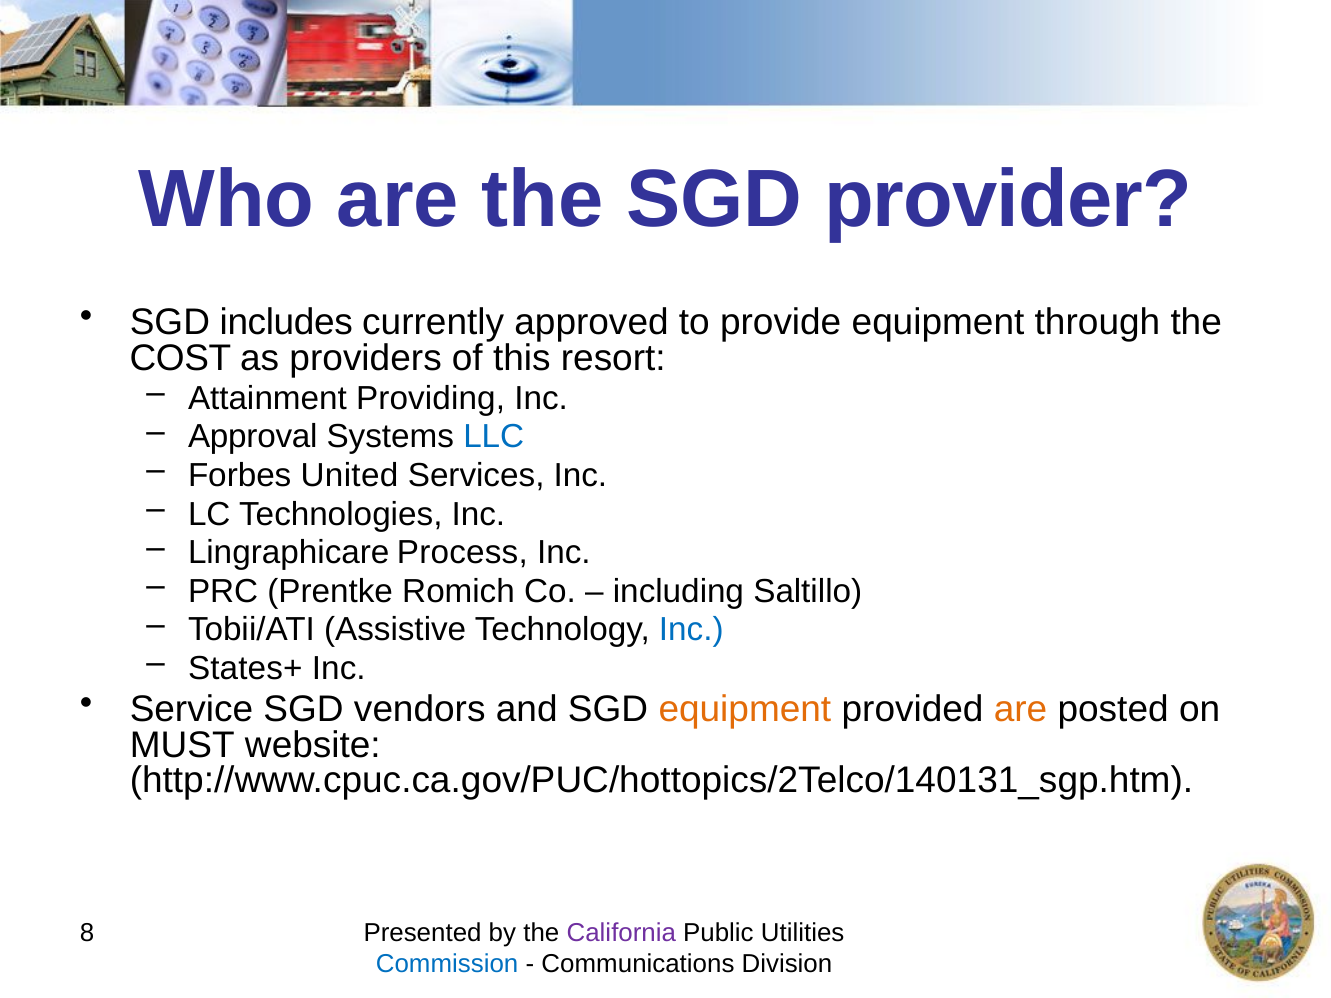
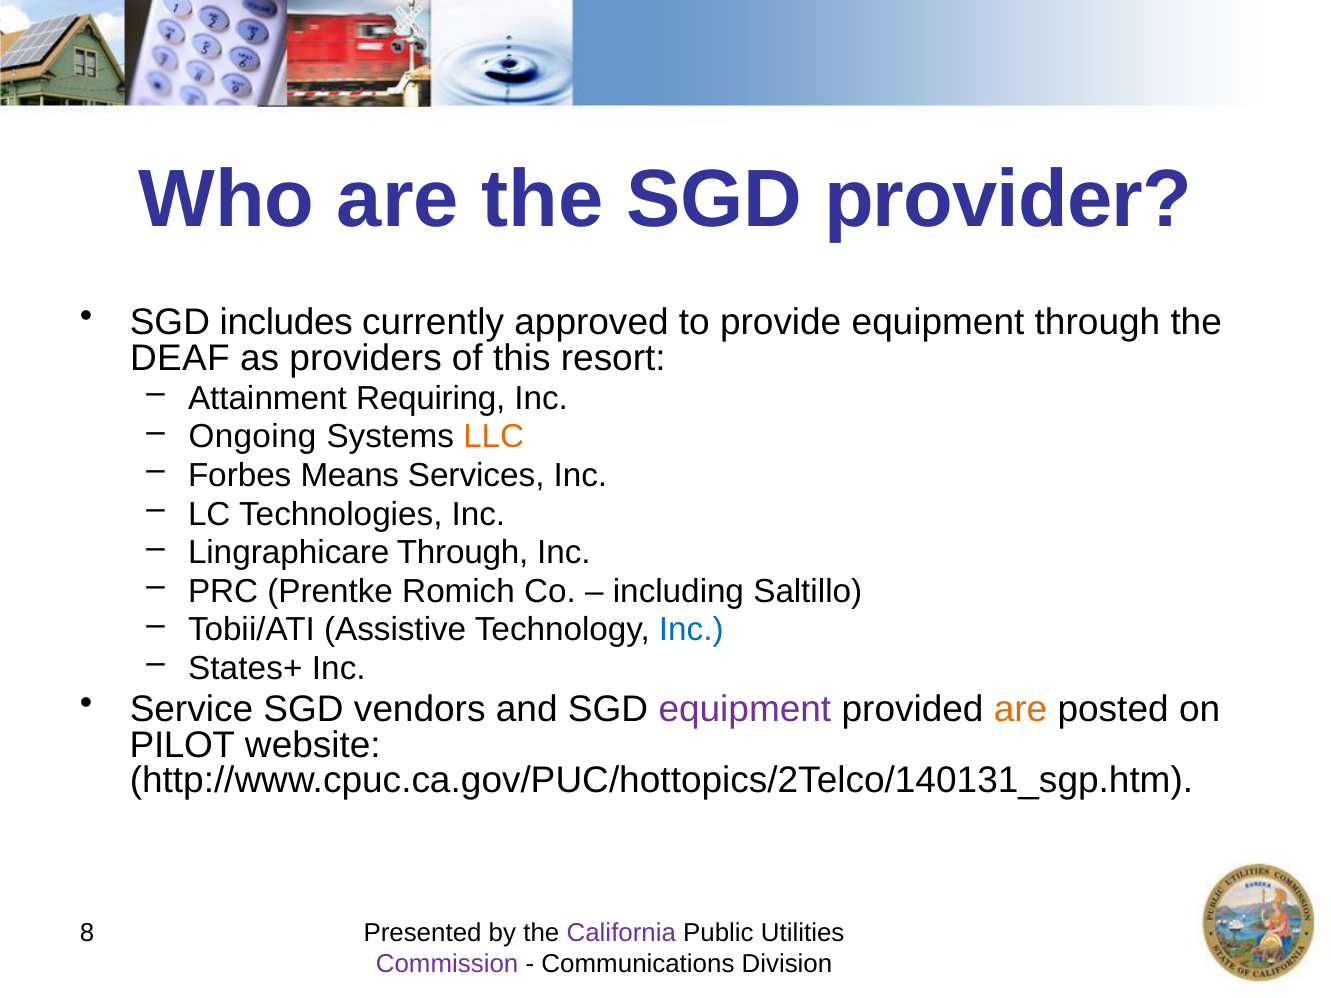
COST: COST -> DEAF (180, 358)
Providing: Providing -> Requiring (431, 398)
Approval: Approval -> Ongoing (253, 437)
LLC colour: blue -> orange (494, 437)
United: United -> Means (350, 476)
Lingraphicare Process: Process -> Through (463, 553)
equipment colour: orange -> purple (745, 710)
MUST: MUST -> PILOT (182, 745)
Commission colour: blue -> purple (447, 964)
